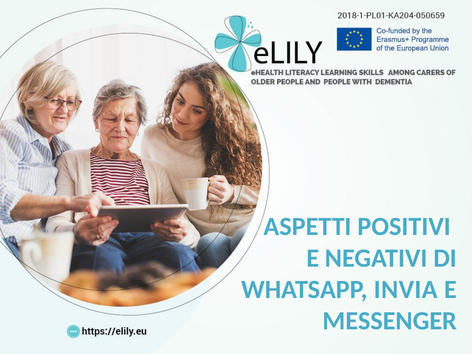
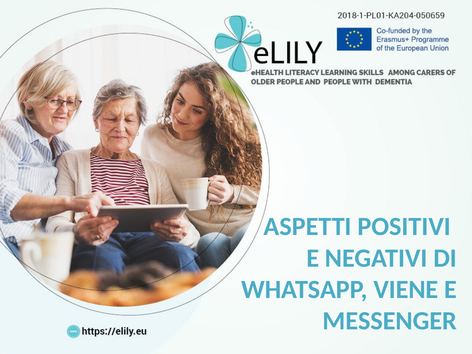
INVIA: INVIA -> VIENE (406, 290)
